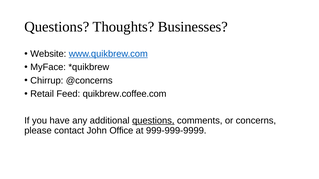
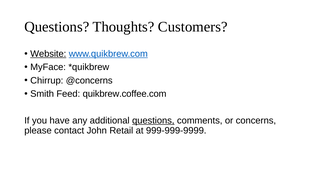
Businesses: Businesses -> Customers (193, 27)
Website underline: none -> present (48, 54)
Retail: Retail -> Smith (42, 94)
Office: Office -> Retail (121, 131)
